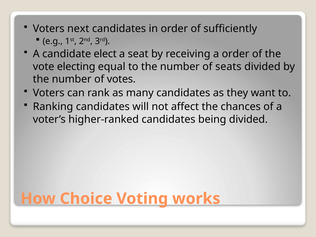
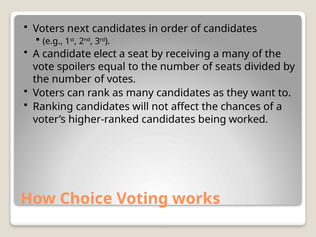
of sufficiently: sufficiently -> candidates (230, 29)
a order: order -> many (236, 54)
electing: electing -> spoilers (76, 67)
being divided: divided -> worked (248, 119)
